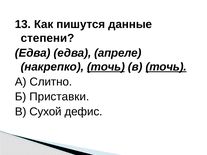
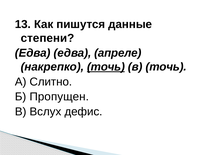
точь underline: present -> none (166, 67)
Приставки: Приставки -> Пропущен (59, 97)
Сухой: Сухой -> Вслух (45, 112)
